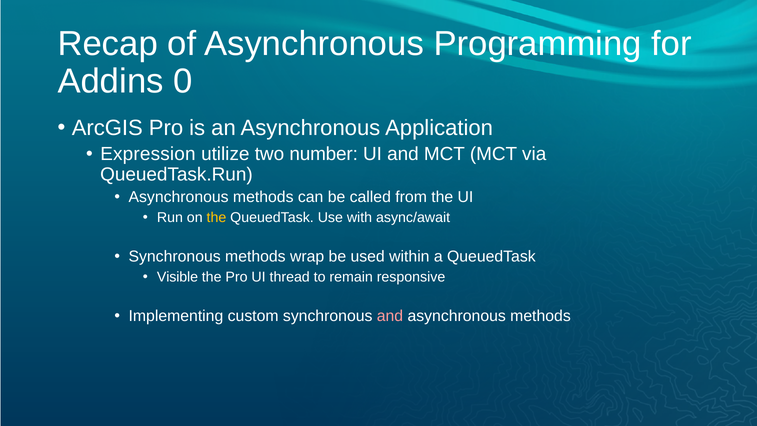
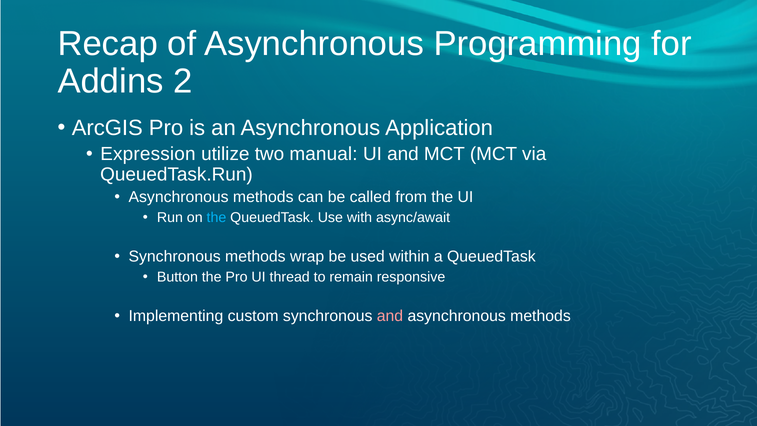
0: 0 -> 2 (183, 81)
number: number -> manual (323, 154)
the colour: yellow -> light blue (216, 217)
Visible: Visible -> Button (177, 277)
